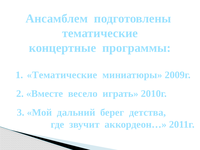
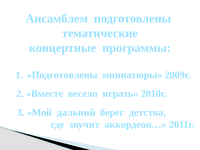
Тематические: Тематические -> Подготовлены (62, 75)
